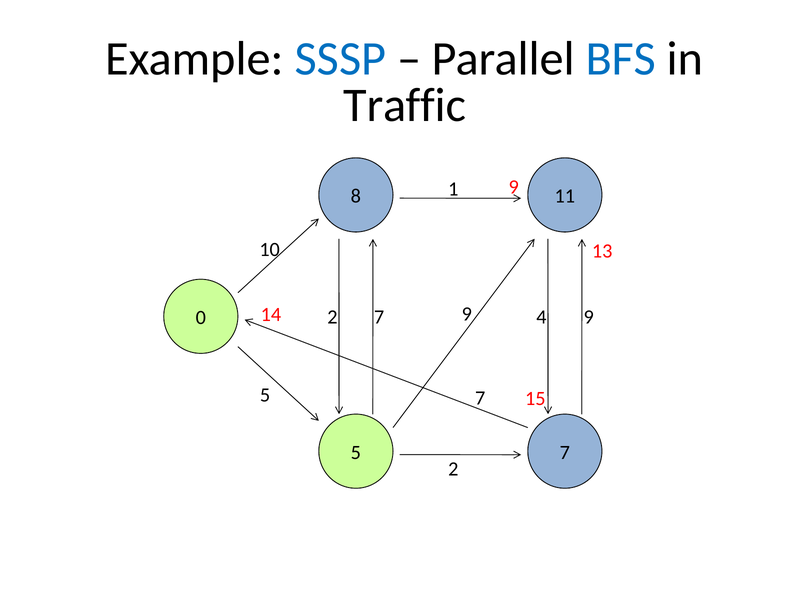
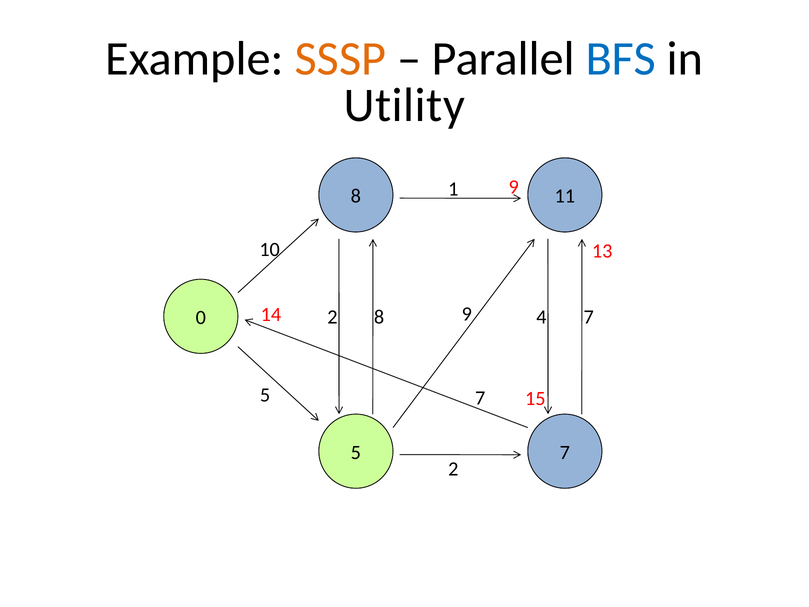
SSSP colour: blue -> orange (340, 59)
Traffic: Traffic -> Utility (404, 105)
2 7: 7 -> 8 (379, 317)
4 9: 9 -> 7 (589, 317)
